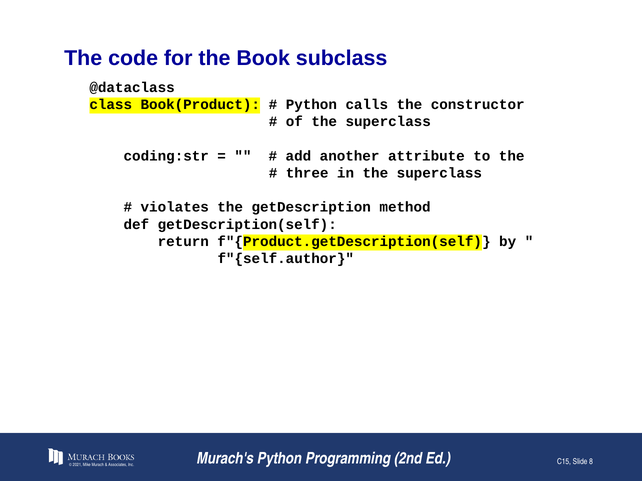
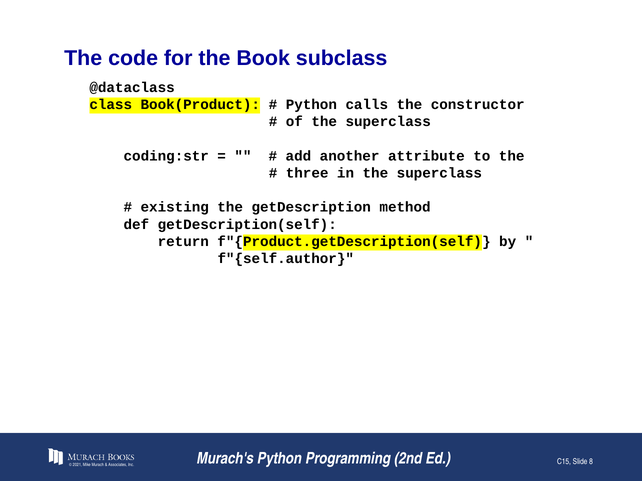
violates: violates -> existing (175, 207)
